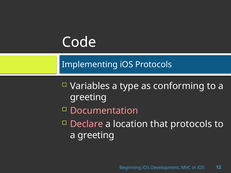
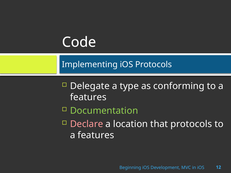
Variables: Variables -> Delegate (90, 86)
greeting: greeting -> features (88, 97)
Documentation colour: pink -> light green (104, 111)
greeting: greeting -> features (96, 135)
